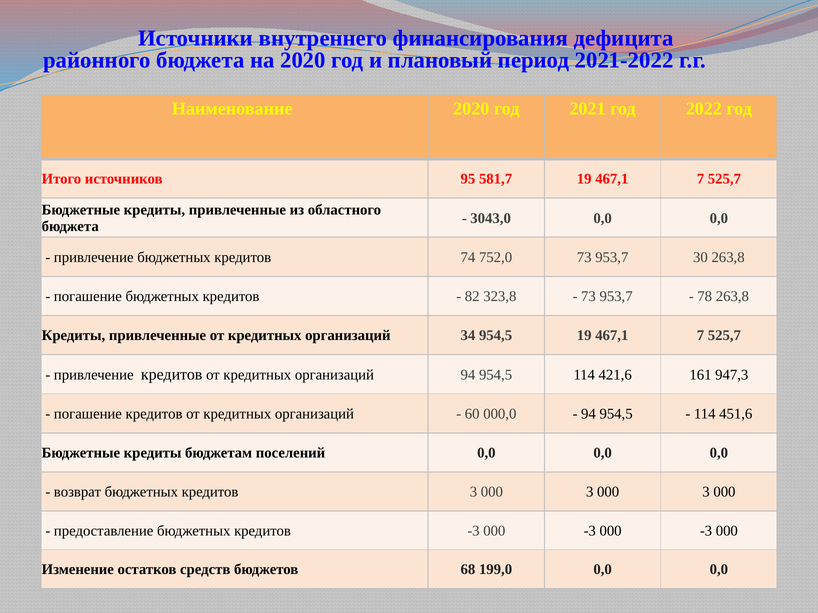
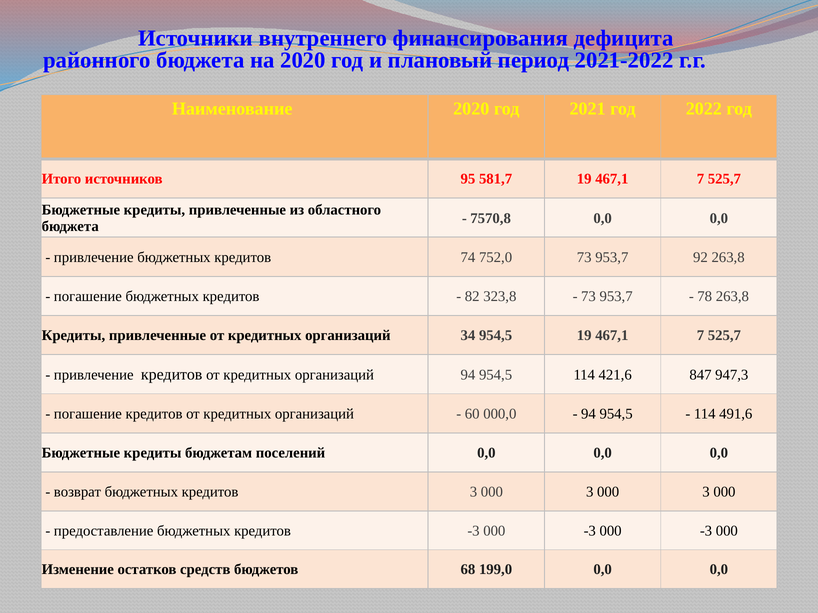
3043,0: 3043,0 -> 7570,8 (491, 218)
30: 30 -> 92 (700, 257)
161: 161 -> 847 (701, 375)
451,6: 451,6 -> 491,6 (736, 414)
